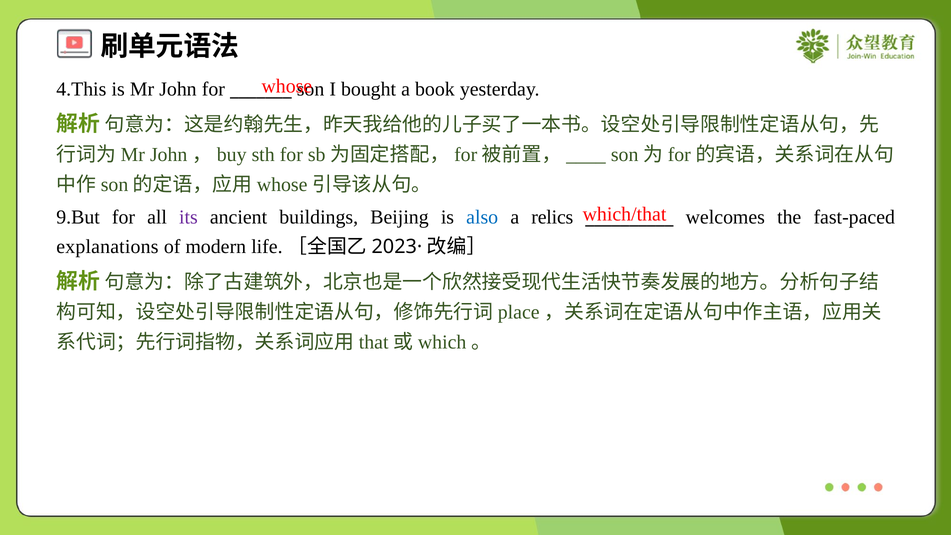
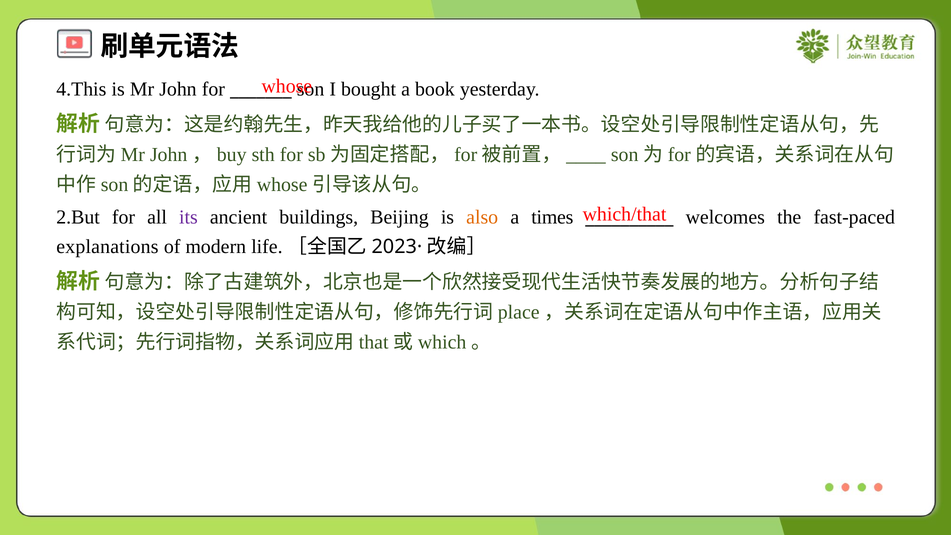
9.But: 9.But -> 2.But (78, 217)
also colour: blue -> orange (482, 217)
relics: relics -> times (552, 217)
